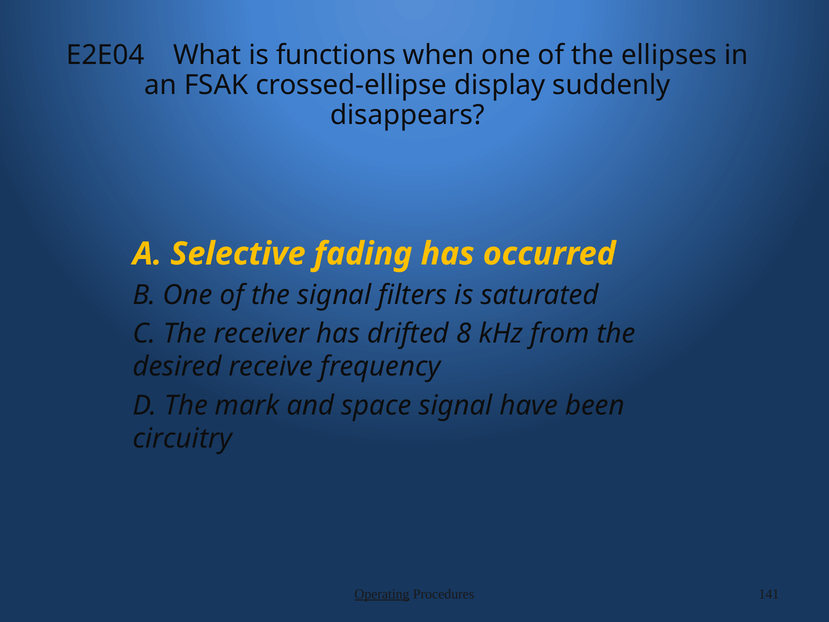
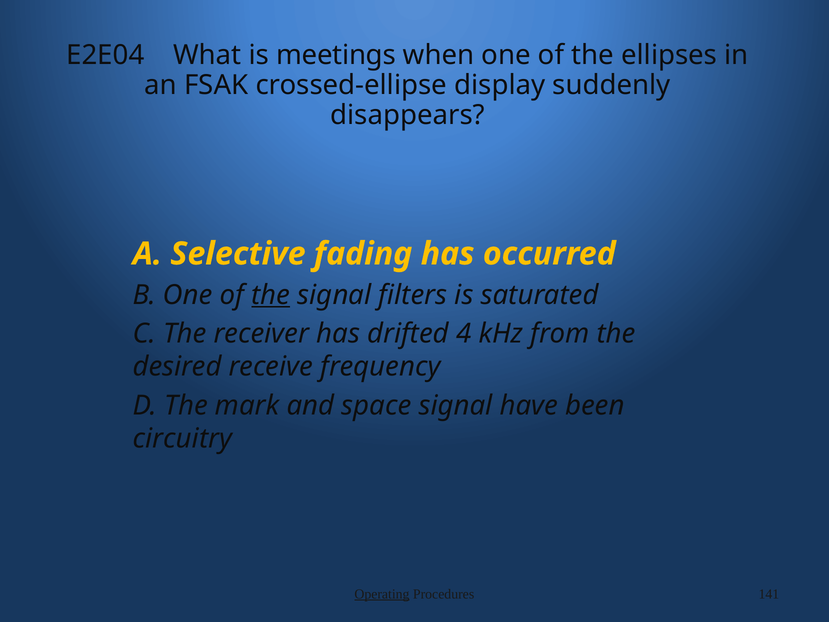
functions: functions -> meetings (336, 55)
the underline: none -> present (271, 295)
8: 8 -> 4 (464, 334)
